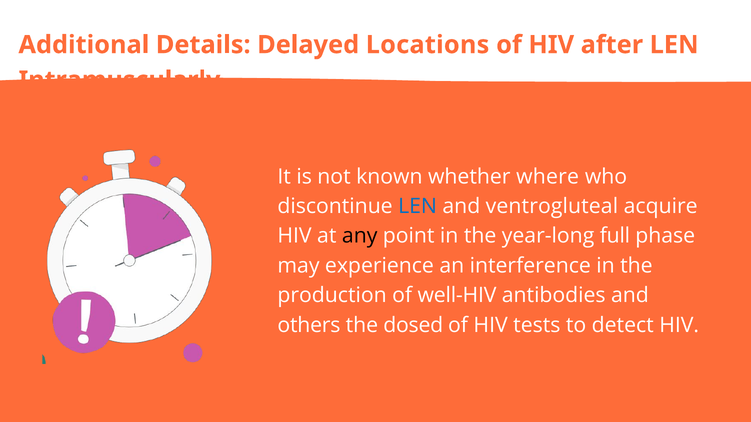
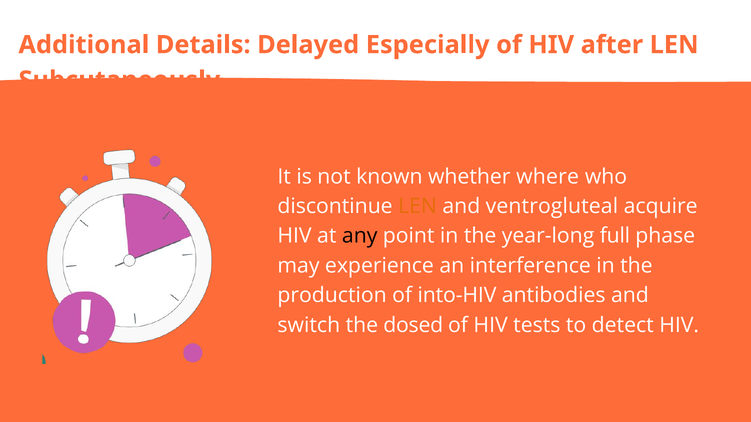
Locations: Locations -> Especially (428, 45)
Intramuscularly: Intramuscularly -> Subcutaneously (119, 80)
LEN colour: blue -> orange (418, 206)
well-HIV: well-HIV -> into-HIV (457, 296)
others: others -> switch (309, 325)
